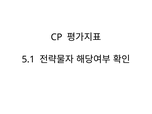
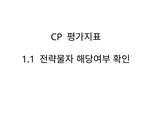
5.1: 5.1 -> 1.1 (28, 59)
